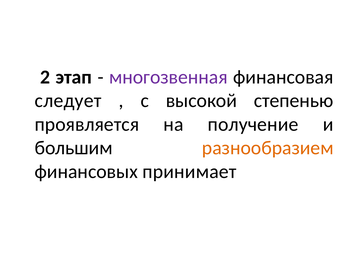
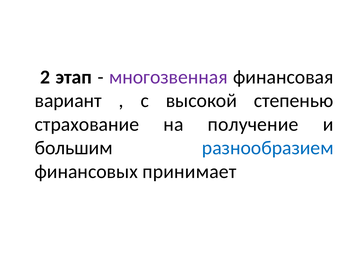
следует: следует -> вариант (68, 101)
проявляется: проявляется -> страхование (87, 124)
разнообразием colour: orange -> blue (268, 148)
